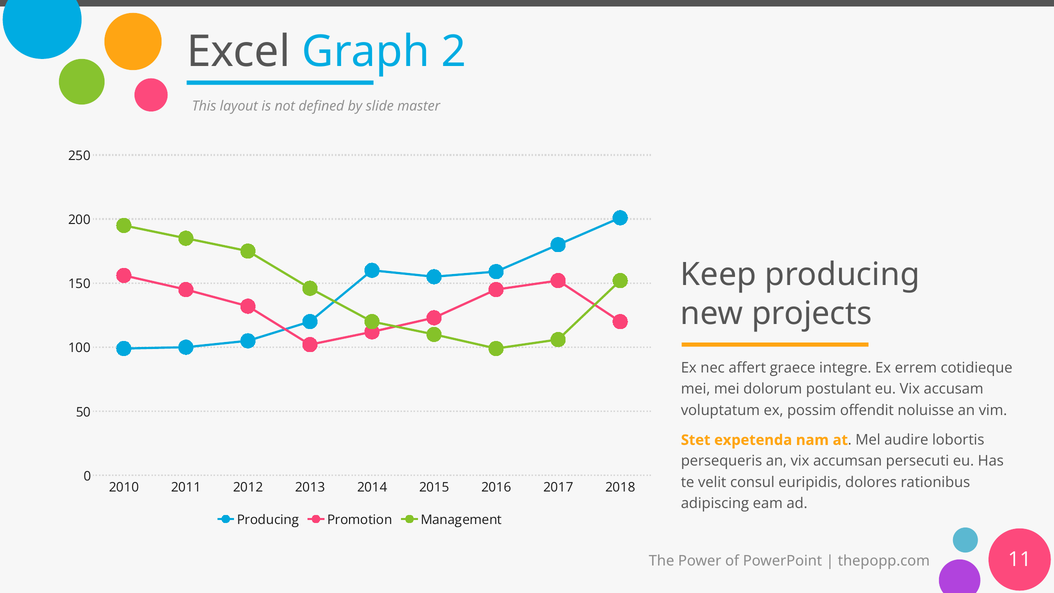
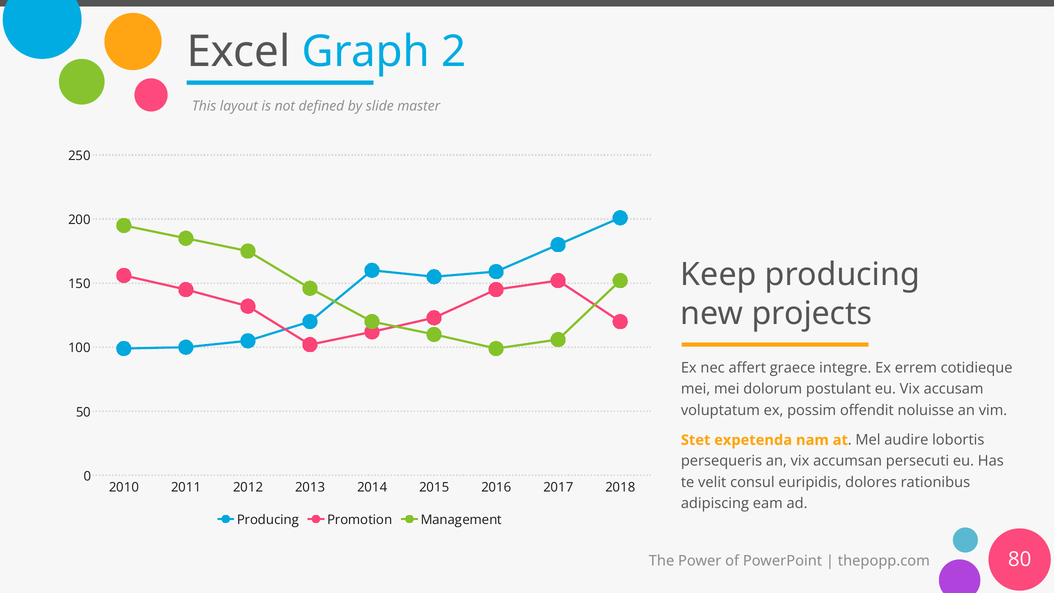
11: 11 -> 80 (1020, 559)
